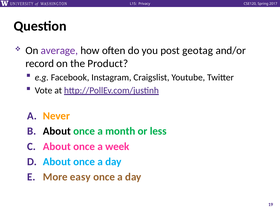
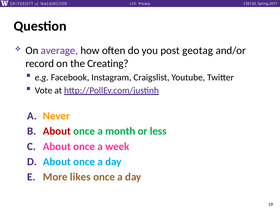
Product: Product -> Creating (108, 63)
About colour: black -> red (57, 131)
easy: easy -> likes (80, 177)
